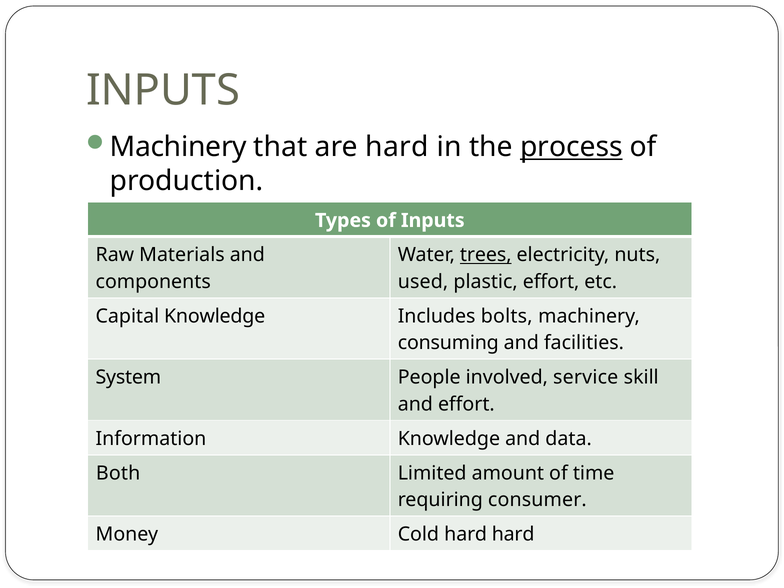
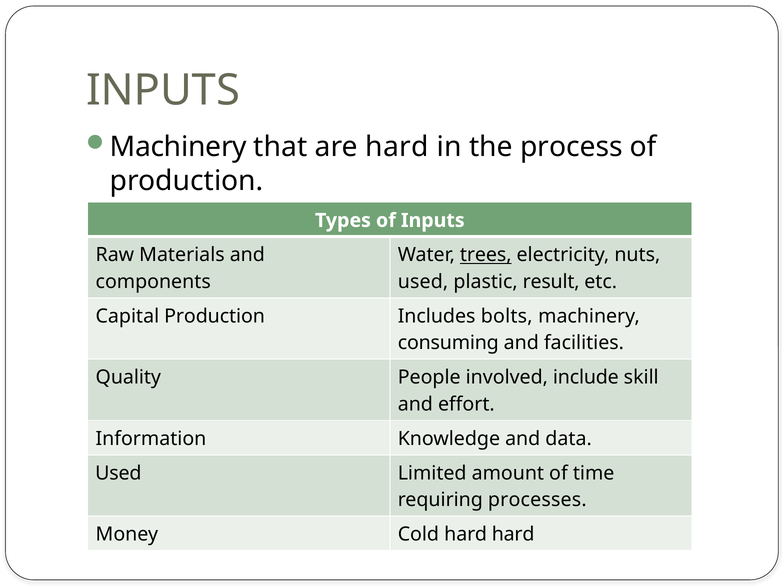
process underline: present -> none (571, 147)
plastic effort: effort -> result (551, 282)
Capital Knowledge: Knowledge -> Production (215, 316)
System: System -> Quality (128, 377)
service: service -> include (586, 377)
Both: Both -> Used (118, 473)
consumer: consumer -> processes (537, 500)
